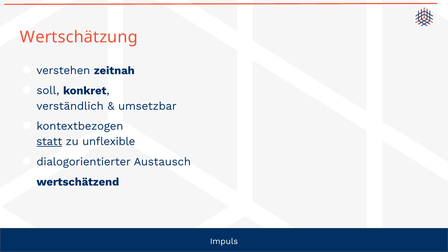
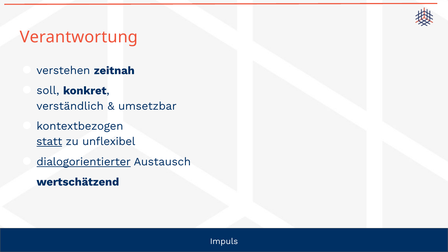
Wertschätzung: Wertschätzung -> Verantwortung (79, 37)
unflexible: unflexible -> unflexibel (109, 142)
dialogorientierter underline: none -> present (84, 162)
